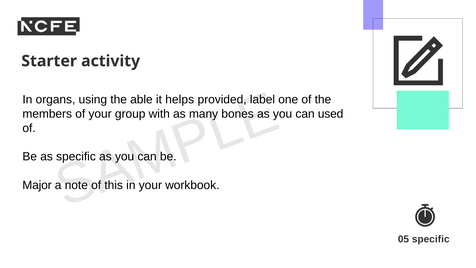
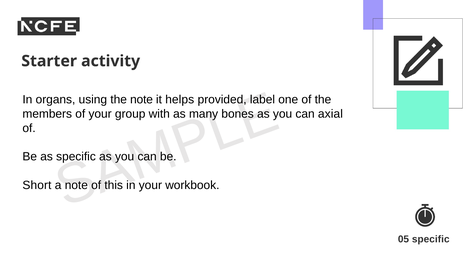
the able: able -> note (142, 99)
used: used -> axial (330, 114)
Major: Major -> Short (37, 185)
